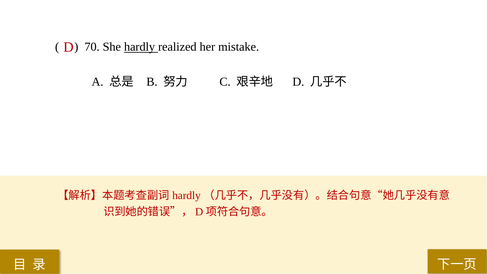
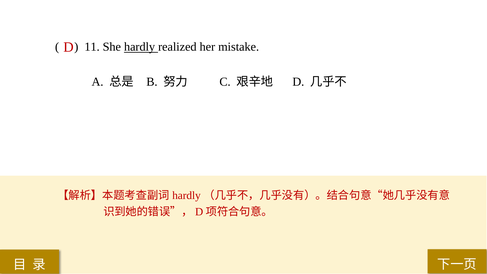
70: 70 -> 11 (92, 47)
